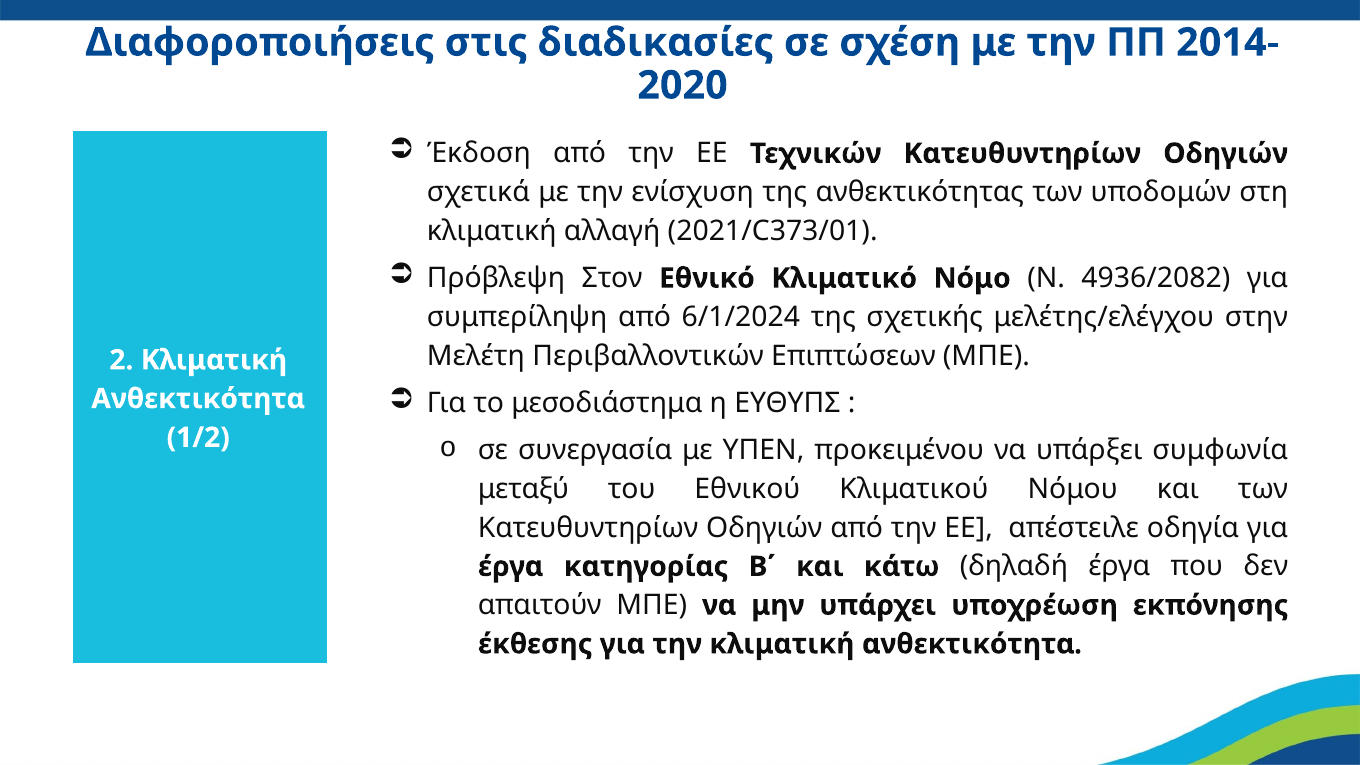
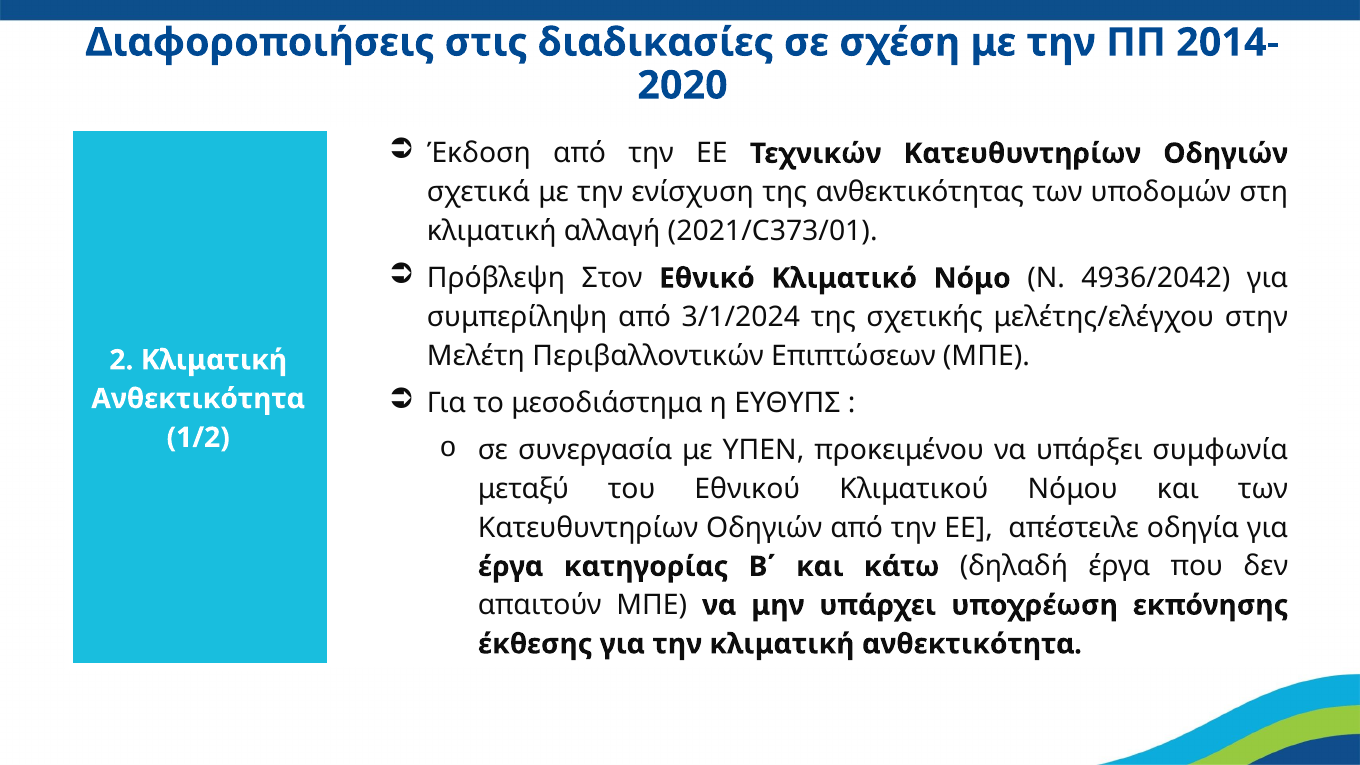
4936/2082: 4936/2082 -> 4936/2042 (1156, 278)
6/1/2024: 6/1/2024 -> 3/1/2024 (741, 317)
